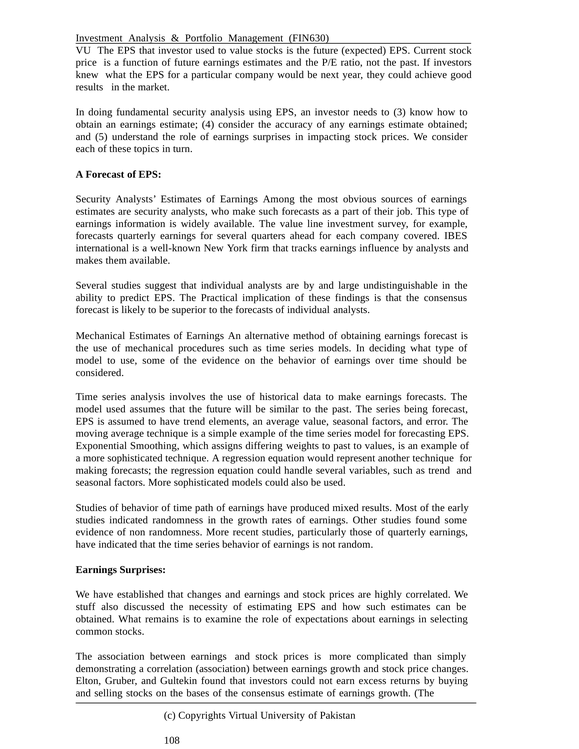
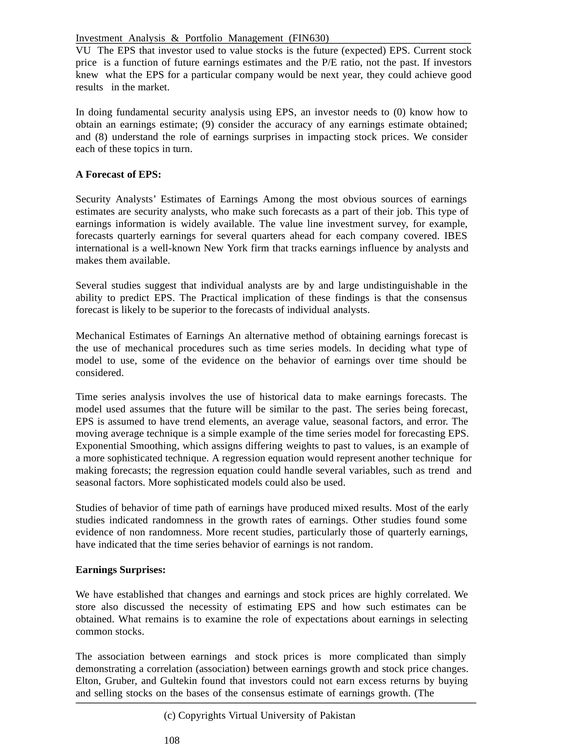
3: 3 -> 0 (400, 112)
4: 4 -> 9 (208, 124)
5: 5 -> 8 (101, 137)
stuff: stuff -> store (86, 607)
